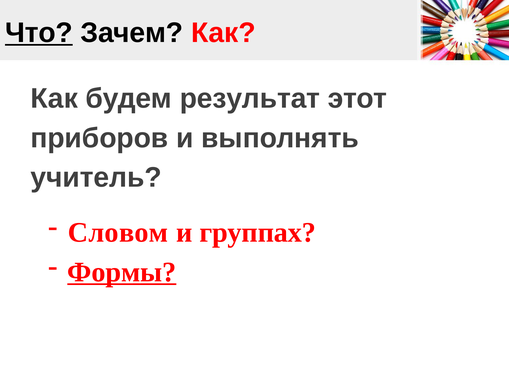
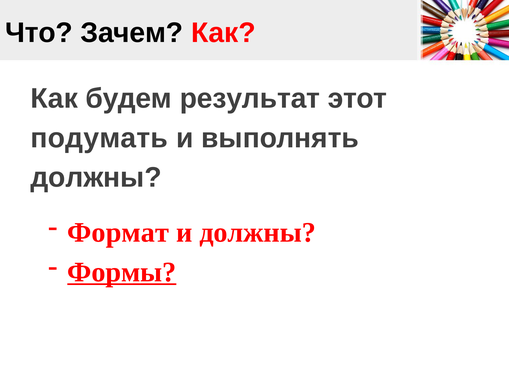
Что underline: present -> none (39, 33)
приборов: приборов -> подумать (99, 138)
учитель: учитель -> должны (96, 178)
Словом: Словом -> Формат (118, 232)
и группах: группах -> должны (258, 232)
